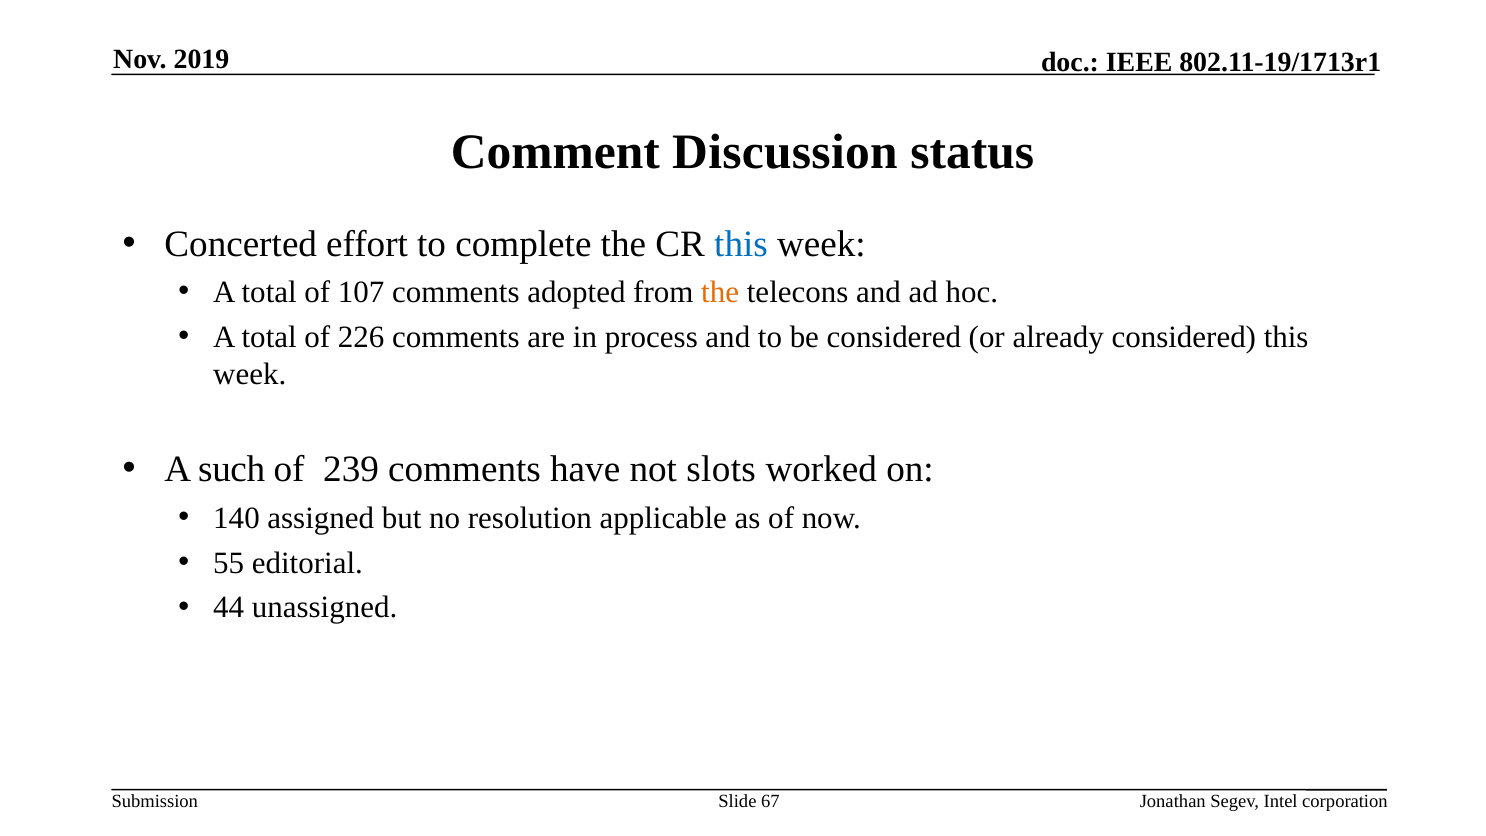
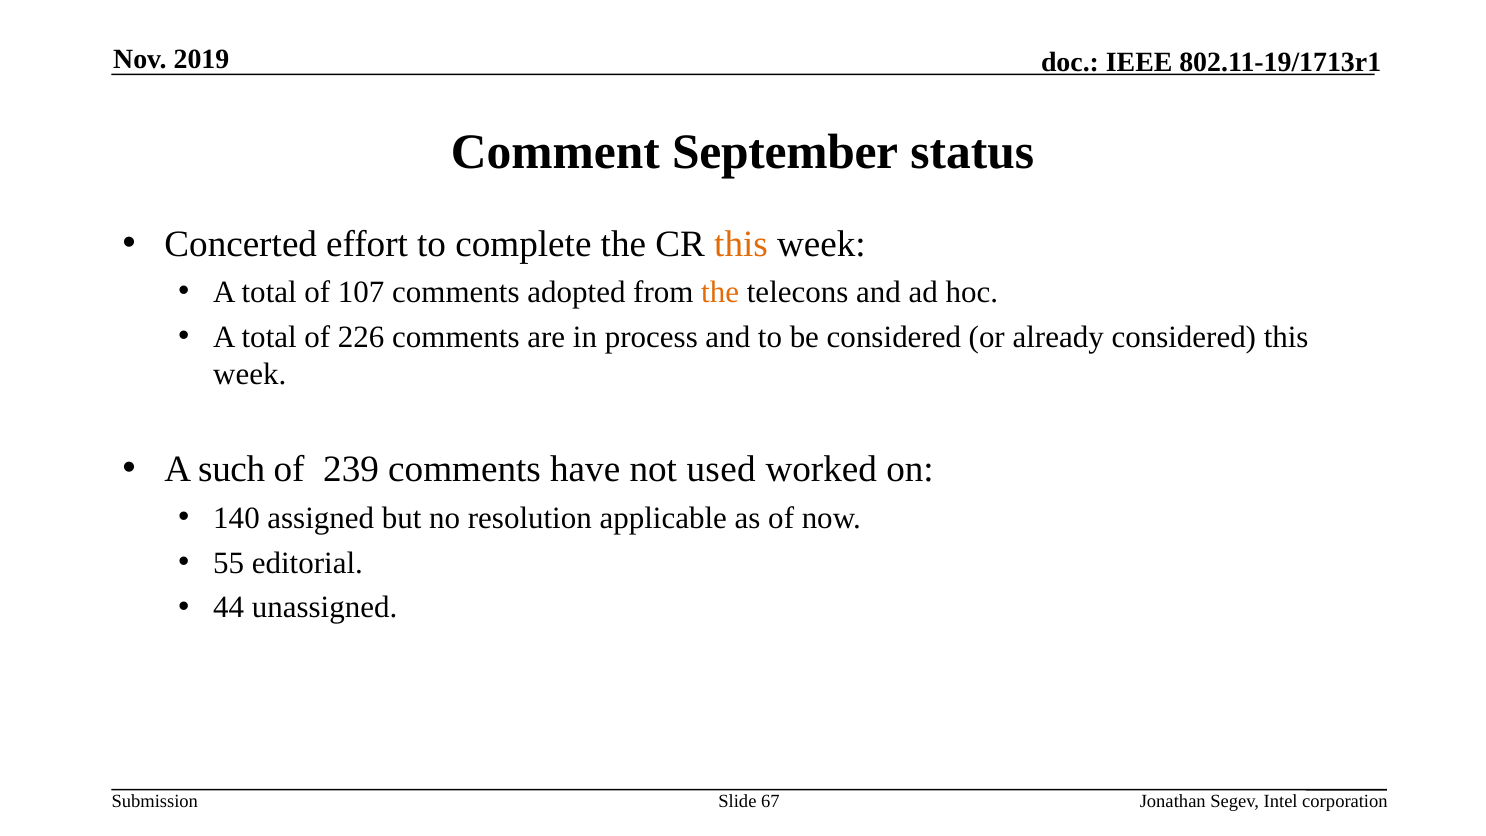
Discussion: Discussion -> September (785, 152)
this colour: blue -> orange (741, 244)
slots: slots -> used (721, 470)
